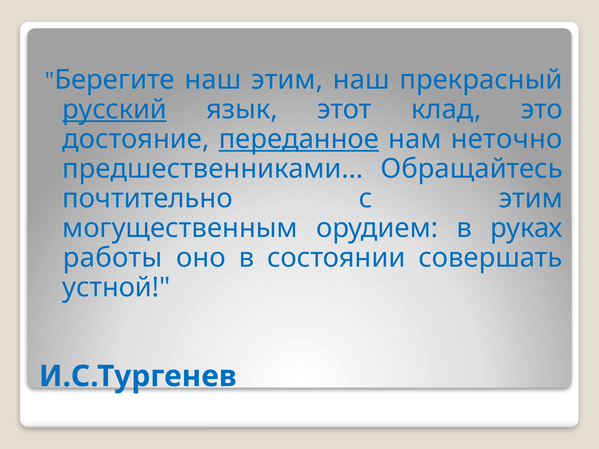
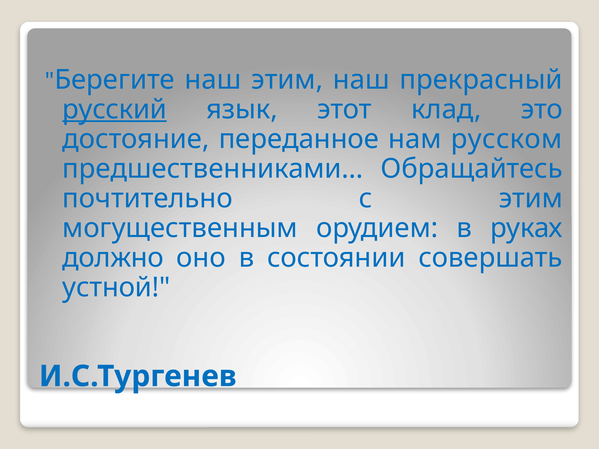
переданное underline: present -> none (299, 139)
неточно: неточно -> русском (507, 139)
работы: работы -> должно (113, 258)
